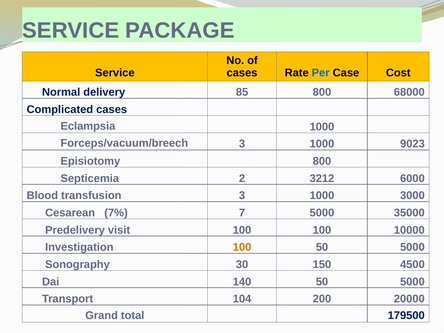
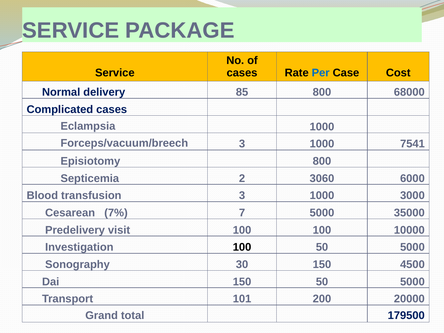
9023: 9023 -> 7541 (412, 144)
3212: 3212 -> 3060 (322, 178)
100 colour: orange -> black (242, 247)
Dai 140: 140 -> 150 (242, 282)
104: 104 -> 101 (242, 299)
